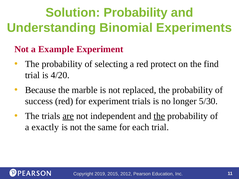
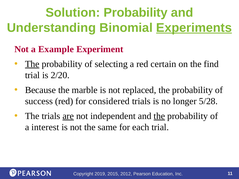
Experiments underline: none -> present (194, 28)
The underline: none -> present (32, 64)
protect: protect -> certain (163, 64)
4/20: 4/20 -> 2/20 (60, 75)
for experiment: experiment -> considered (109, 101)
5/30: 5/30 -> 5/28 (208, 101)
exactly: exactly -> interest (45, 127)
